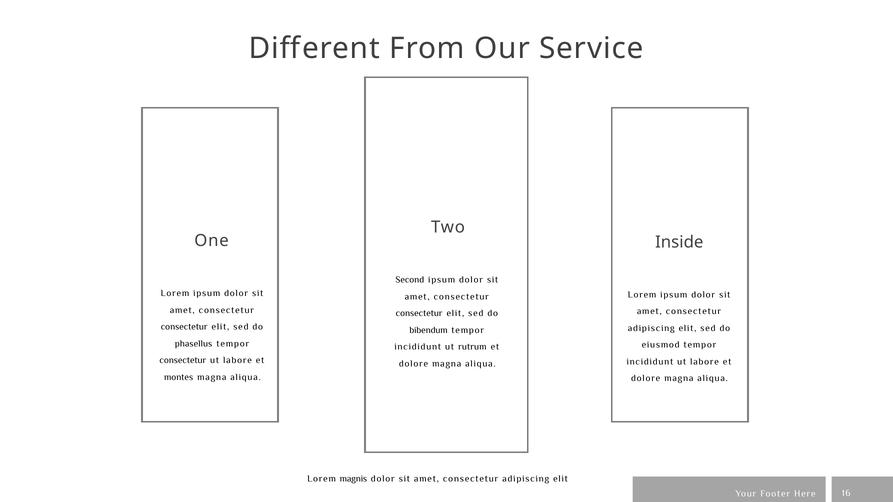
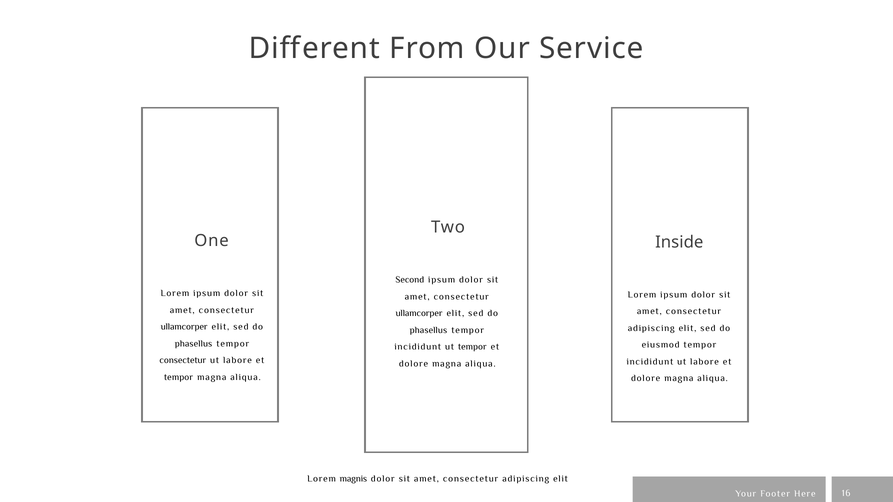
consectetur: consectetur -> ullamcorper (419, 314)
consectetur: consectetur -> ullamcorper (184, 327)
bibendum: bibendum -> phasellus (428, 330)
ut rutrum: rutrum -> tempor (472, 347)
montes: montes -> tempor (179, 377)
